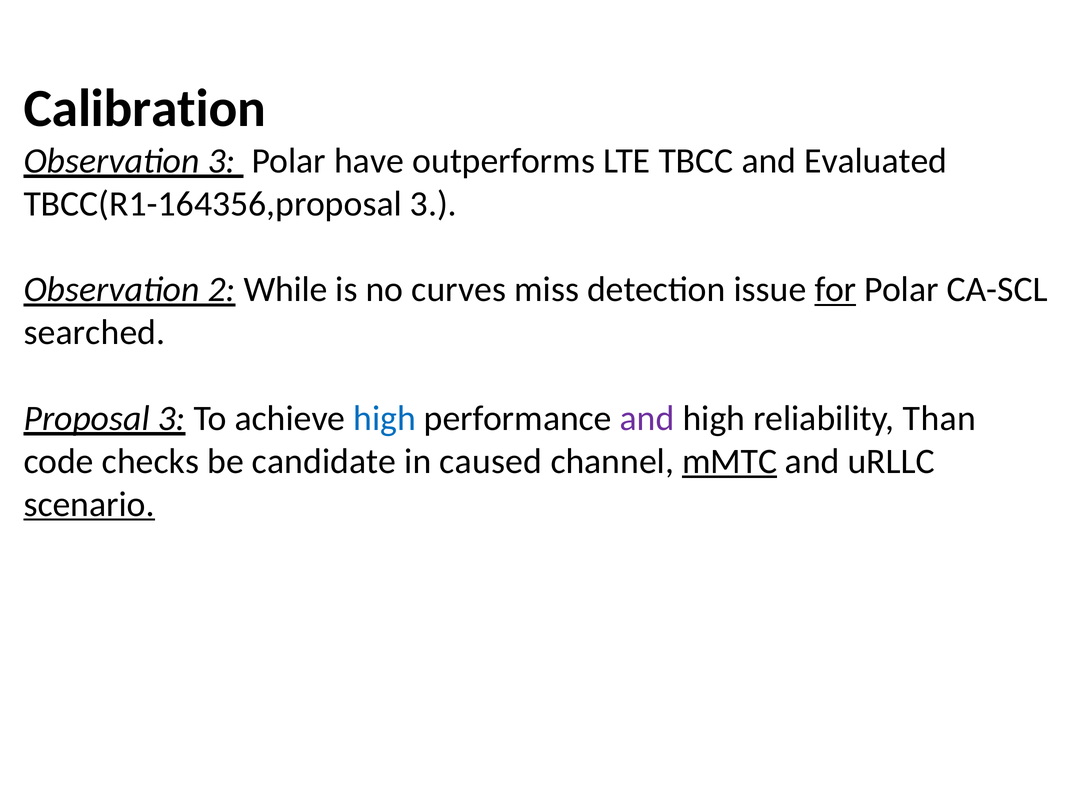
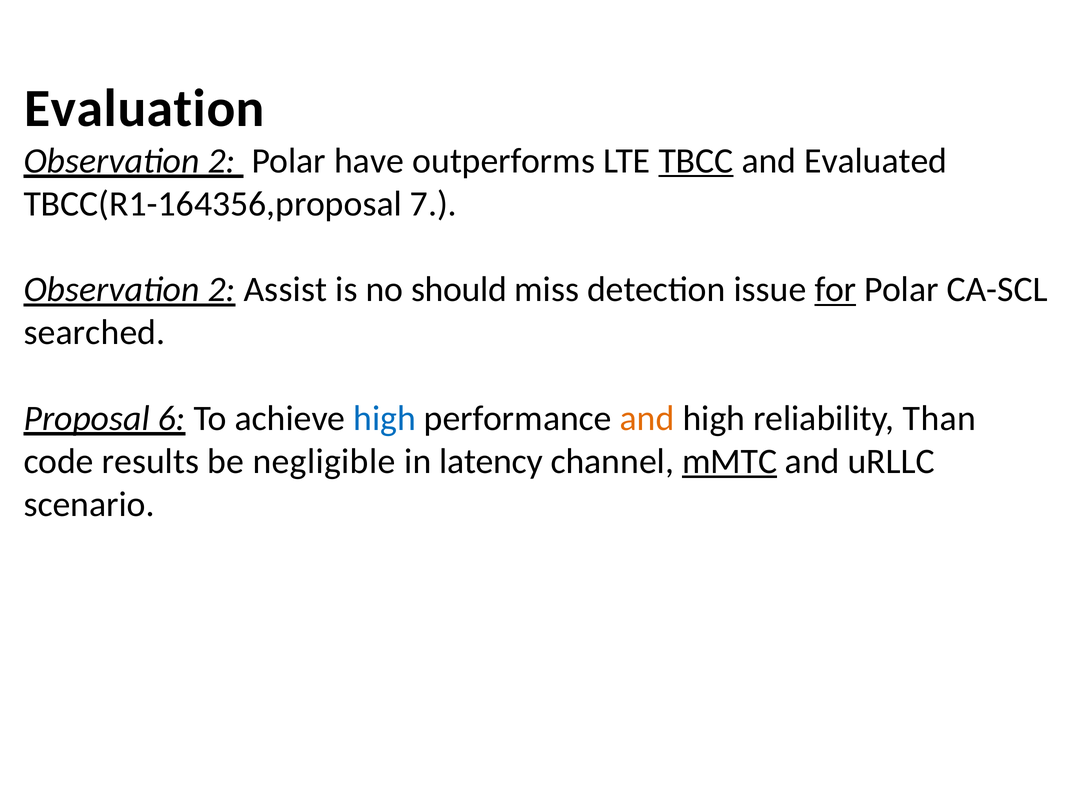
Calibration: Calibration -> Evaluation (144, 108)
3: 3 -> 2 (221, 161)
TBCC underline: none -> present (696, 161)
TBCC(R1-164356,proposal 3: 3 -> 7 (433, 204)
While: While -> Assist (285, 289)
curves: curves -> should (459, 289)
Proposal 3: 3 -> 6 (172, 418)
and colour: purple -> orange (647, 418)
checks: checks -> results (150, 461)
candidate: candidate -> negligible (324, 461)
caused: caused -> latency (491, 461)
scenario underline: present -> none (89, 504)
